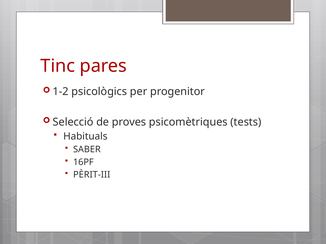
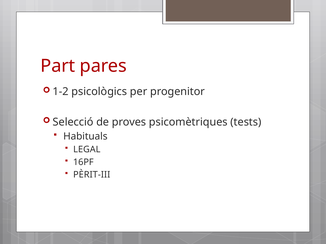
Tinc: Tinc -> Part (58, 66)
SABER: SABER -> LEGAL (87, 150)
